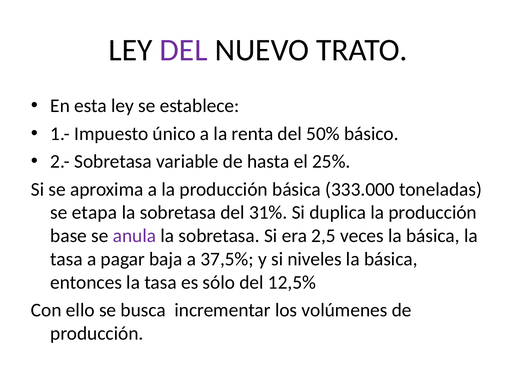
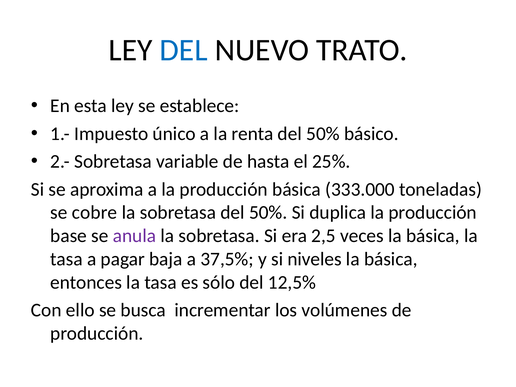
DEL colour: purple -> blue (184, 50)
etapa: etapa -> cobre (95, 213)
sobretasa del 31%: 31% -> 50% (268, 213)
